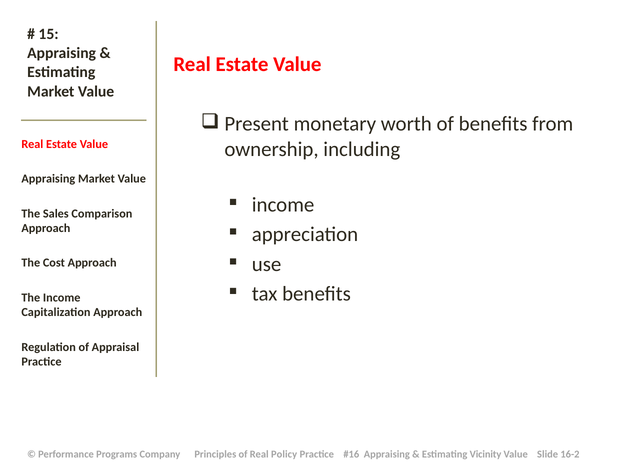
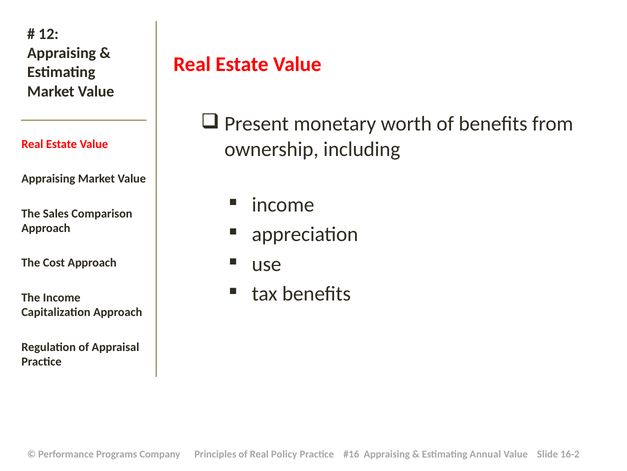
15: 15 -> 12 (49, 34)
Vicinity: Vicinity -> Annual (485, 454)
